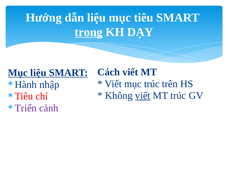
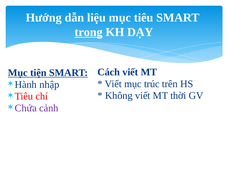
Mục liệu: liệu -> tiện (38, 73)
viết underline: present -> none (143, 96)
MT trúc: trúc -> thời (178, 96)
Triển: Triển -> Chứa (26, 108)
